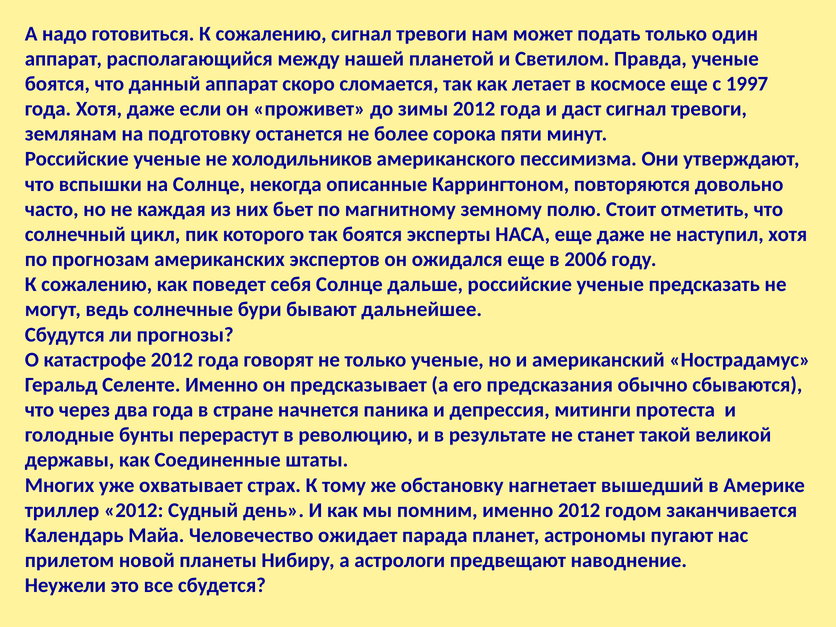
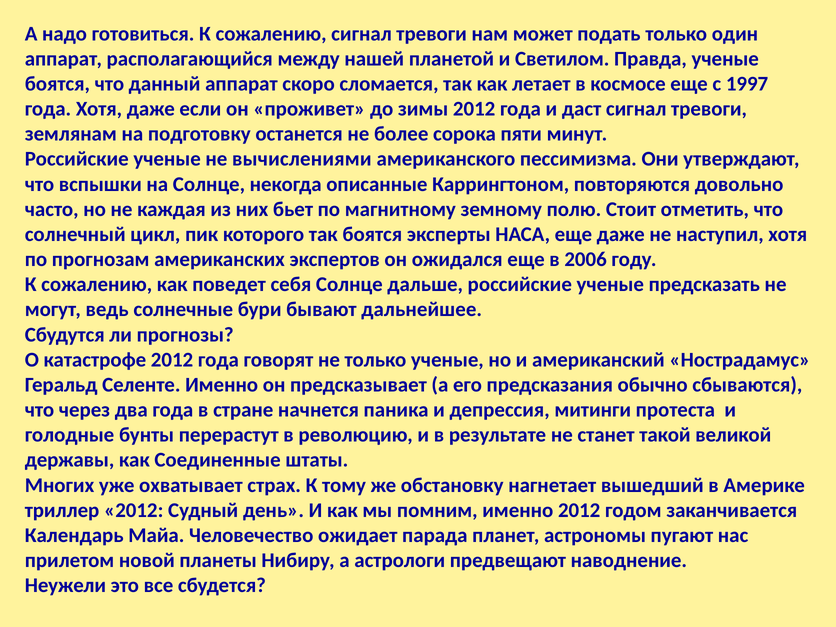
холодильников: холодильников -> вычислениями (302, 159)
